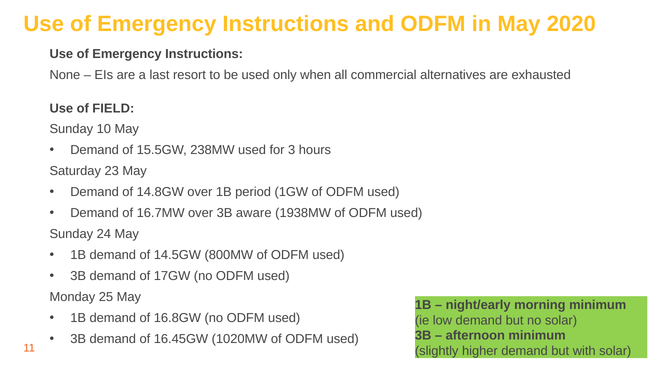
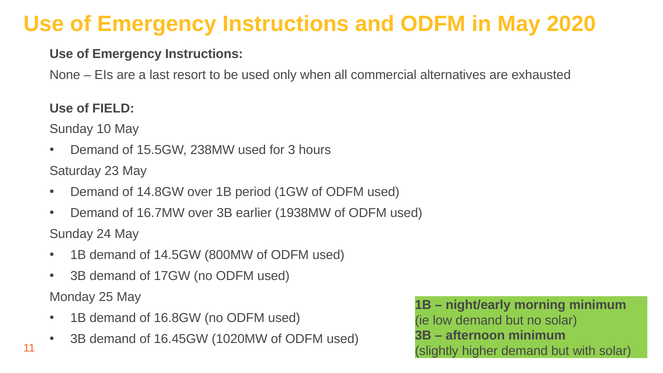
aware: aware -> earlier (254, 213)
